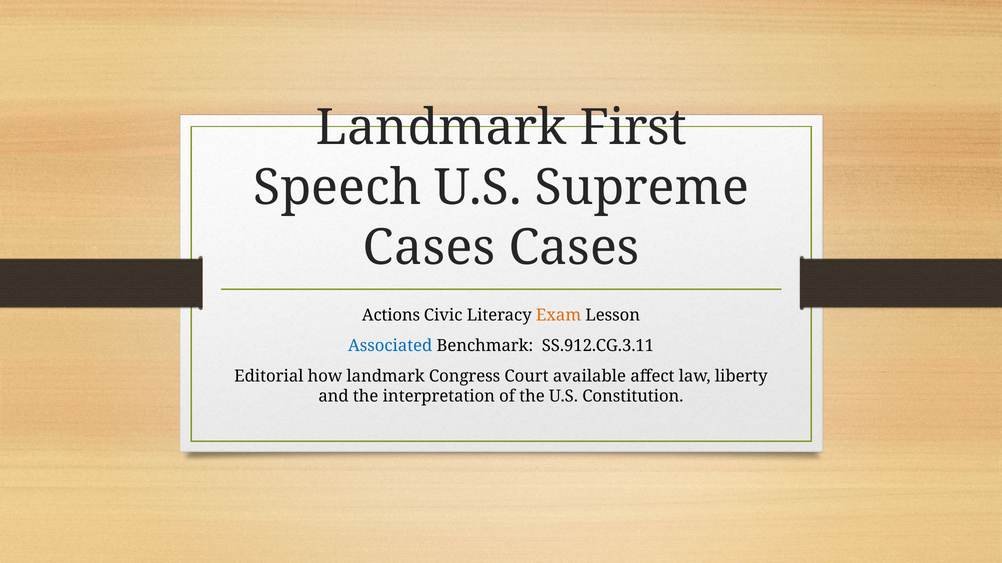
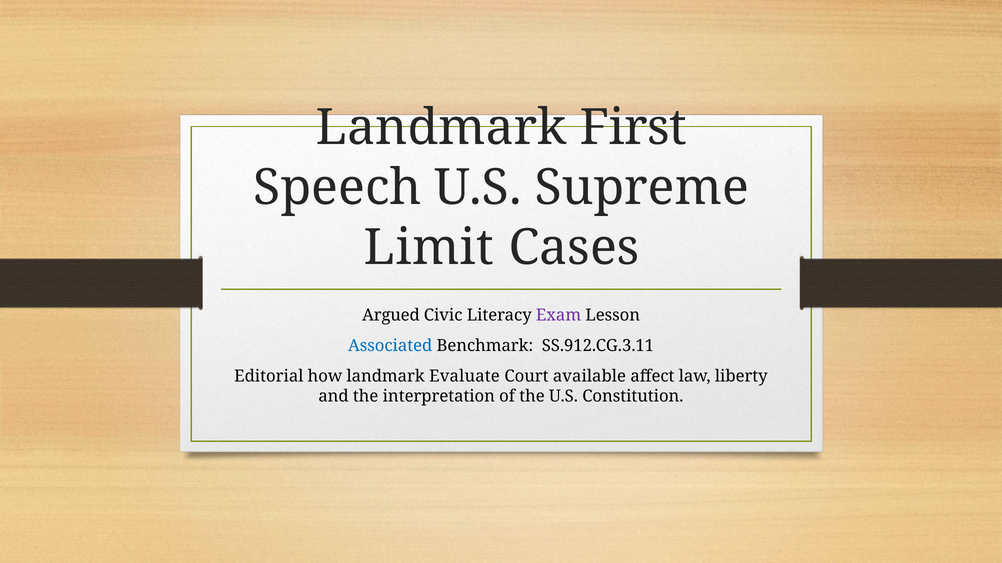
Cases: Cases -> Limit (429, 248)
Actions: Actions -> Argued (391, 316)
Exam colour: orange -> purple (559, 316)
Congress: Congress -> Evaluate (465, 377)
